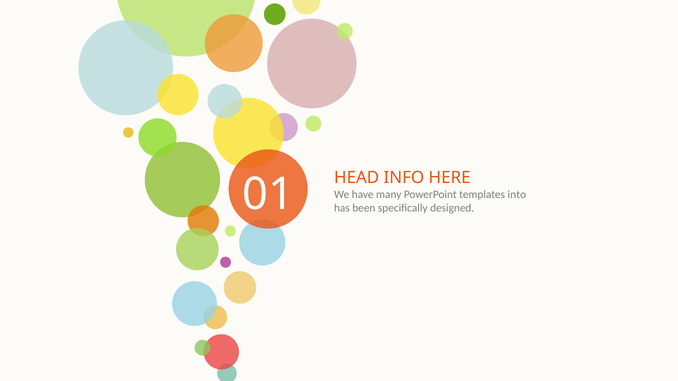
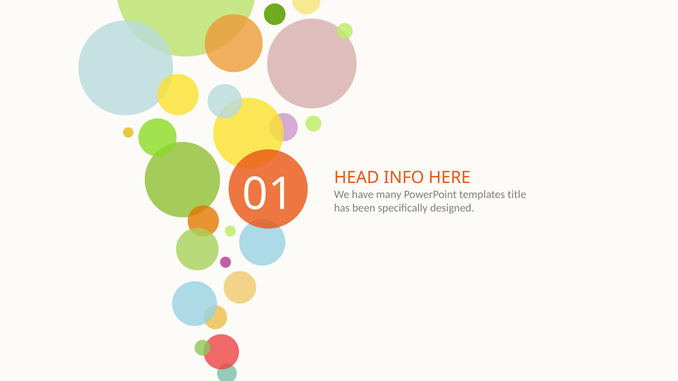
into: into -> title (517, 194)
